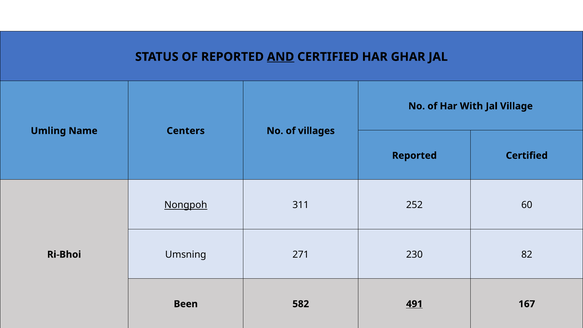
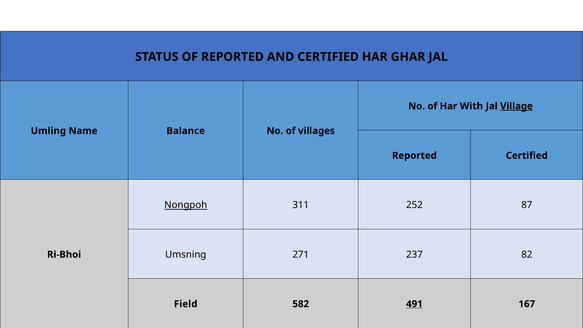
AND underline: present -> none (281, 57)
Village underline: none -> present (516, 106)
Centers: Centers -> Balance (186, 131)
60: 60 -> 87 (527, 205)
230: 230 -> 237 (414, 254)
Been: Been -> Field (186, 304)
